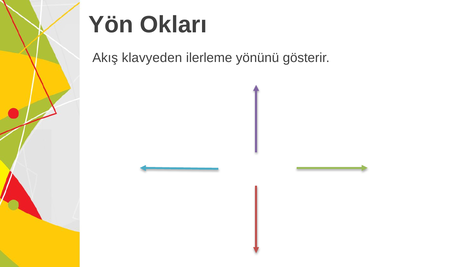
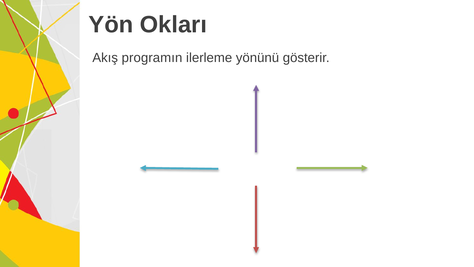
klavyeden: klavyeden -> programın (152, 58)
